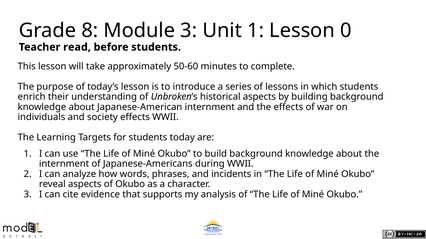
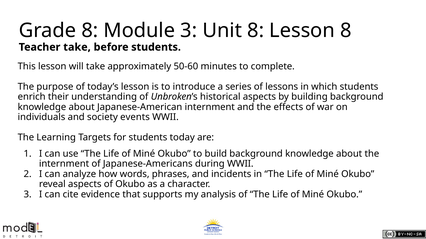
Unit 1: 1 -> 8 (256, 31)
Lesson 0: 0 -> 8 (346, 31)
Teacher read: read -> take (77, 47)
society effects: effects -> events (135, 117)
